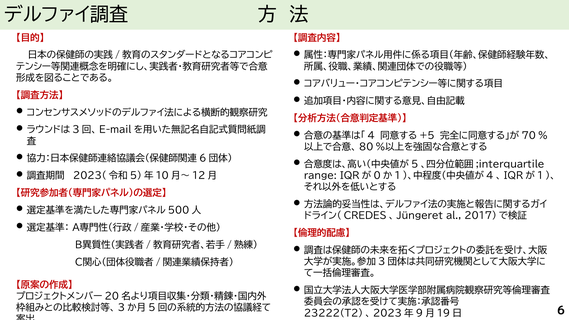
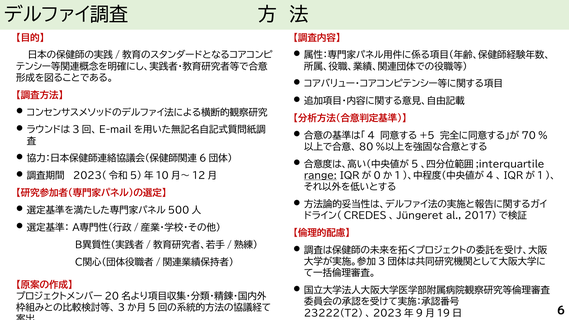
range underline: none -> present (320, 176)
